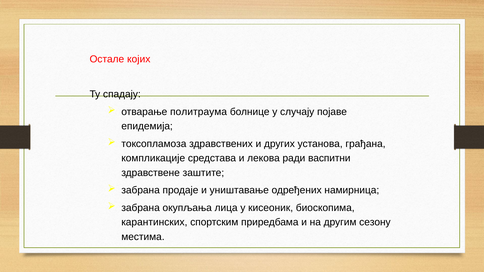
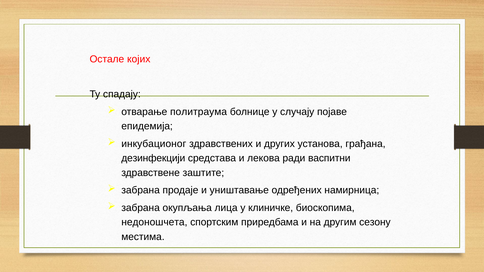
токсопламоза: токсопламоза -> инкубационог (154, 144)
компликације: компликације -> дезинфекцији (153, 158)
кисеоник: кисеоник -> клиничке (271, 208)
карантинских: карантинских -> недоношчета (154, 223)
